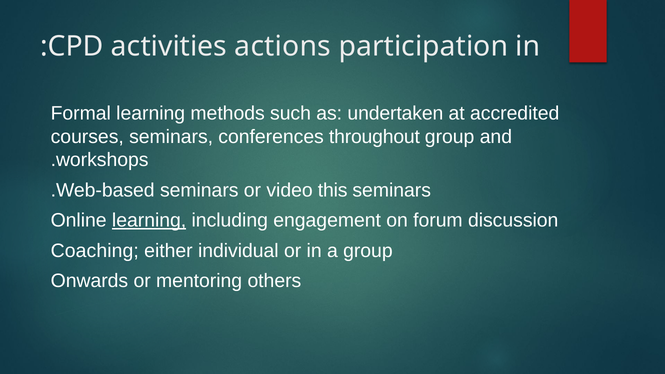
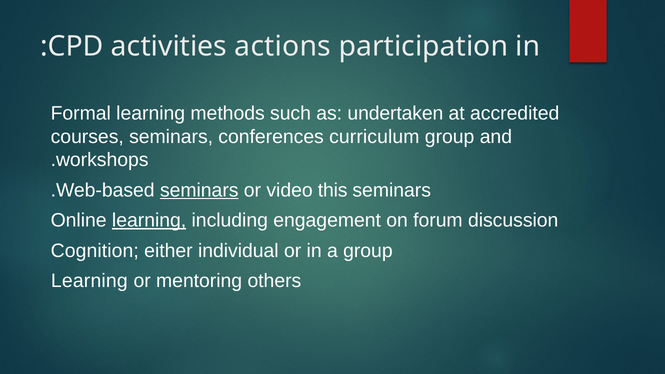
throughout: throughout -> curriculum (374, 137)
seminars underline: none -> present (199, 190)
Coaching: Coaching -> Cognition (95, 251)
Onwards: Onwards -> Learning (89, 281)
